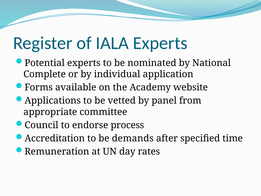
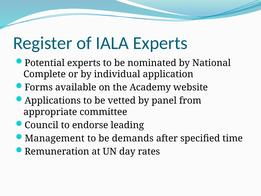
process: process -> leading (127, 125)
Accreditation: Accreditation -> Management (55, 138)
